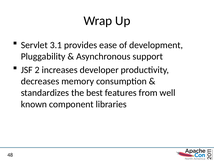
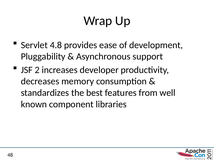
3.1: 3.1 -> 4.8 (56, 45)
